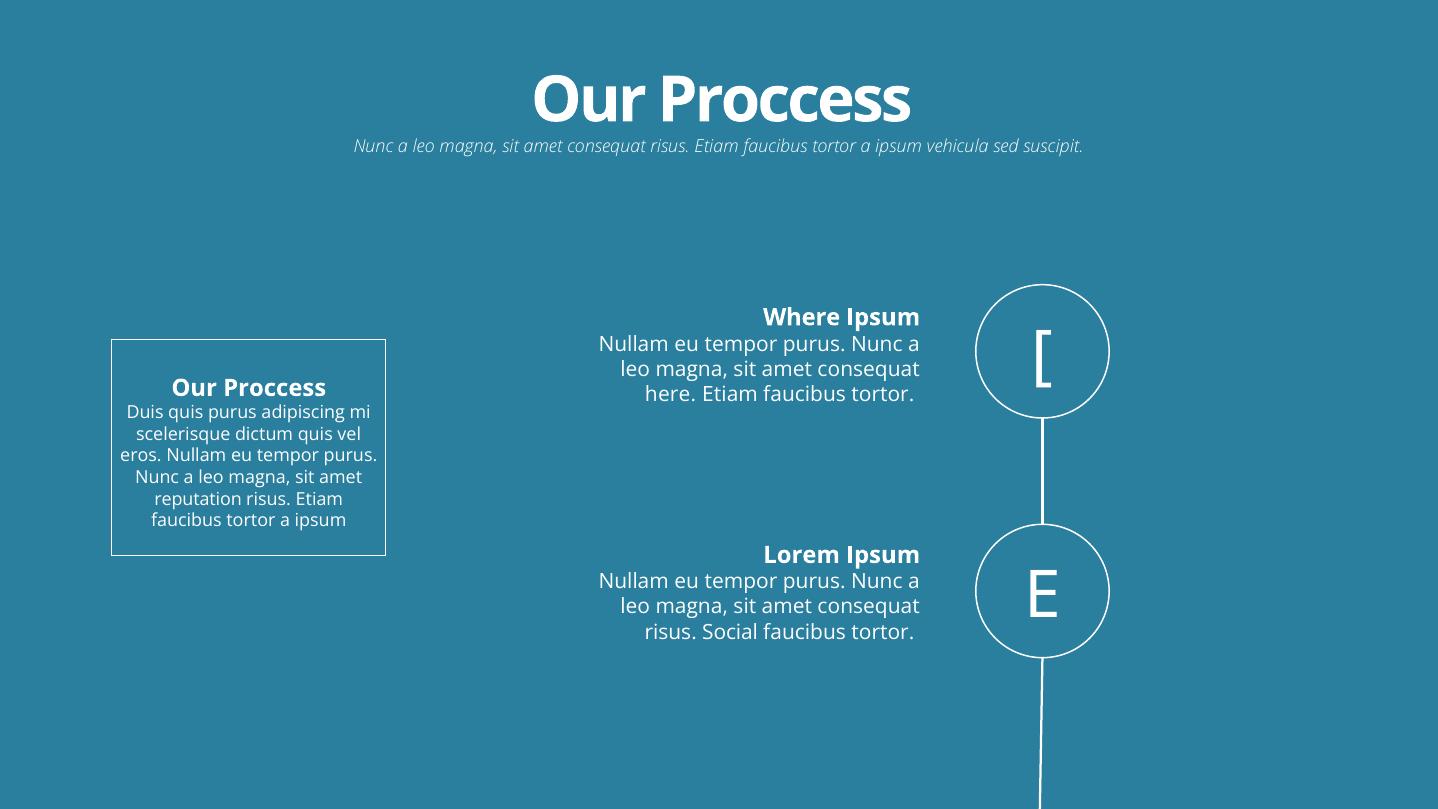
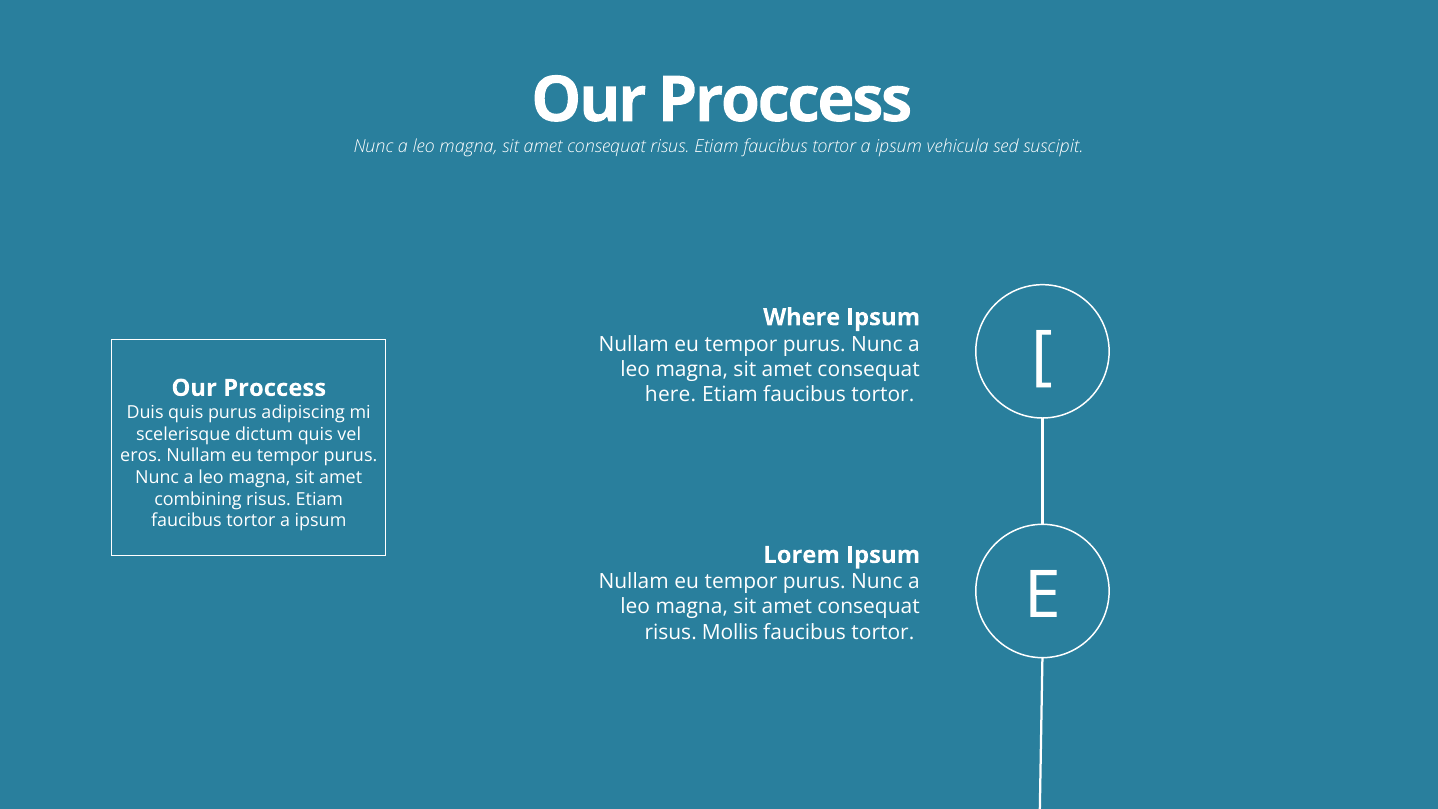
reputation: reputation -> combining (198, 499)
Social: Social -> Mollis (730, 632)
